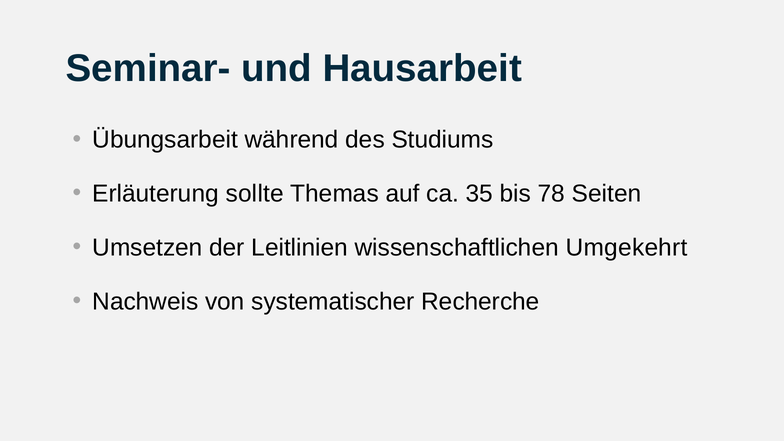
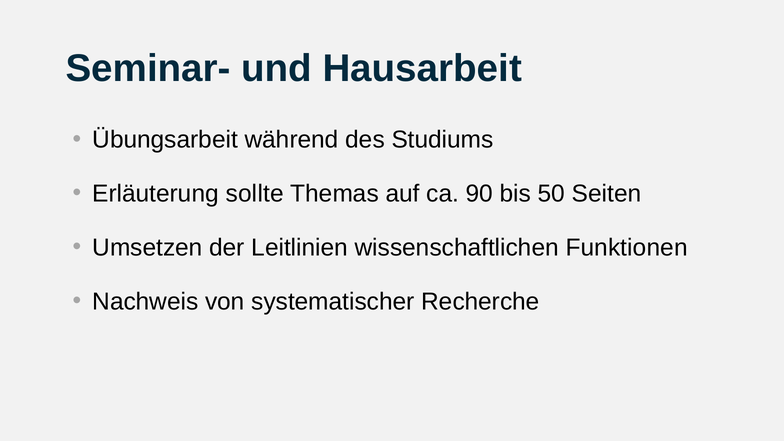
35: 35 -> 90 (479, 194)
78: 78 -> 50 (551, 194)
Umgekehrt: Umgekehrt -> Funktionen (627, 248)
